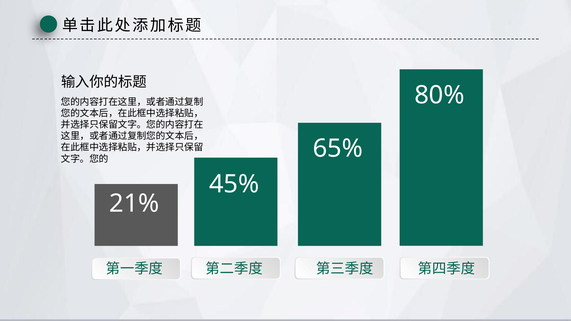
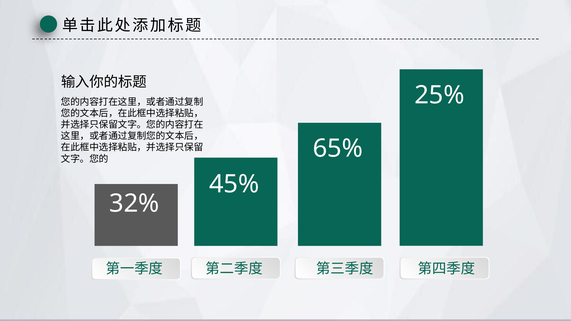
80%: 80% -> 25% (439, 95)
21%: 21% -> 32% (134, 204)
